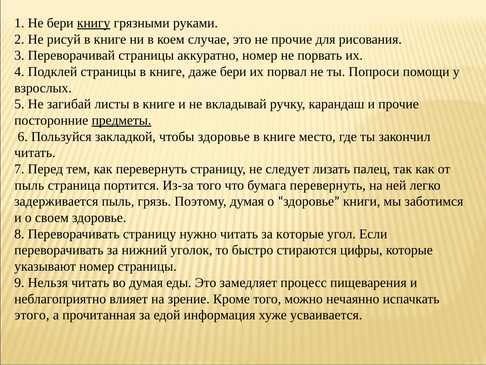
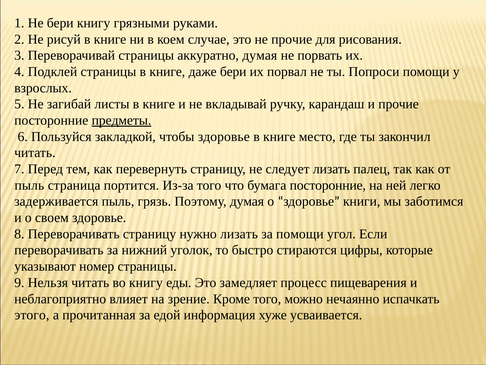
книгу underline: present -> none (94, 23)
аккуратно номер: номер -> думая (260, 55)
бумага перевернуть: перевернуть -> посторонние (328, 185)
нужно читать: читать -> лизать (239, 234)
за которые: которые -> помощи (300, 234)
во думая: думая -> книгу (146, 282)
